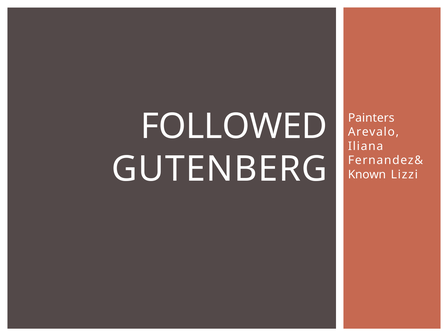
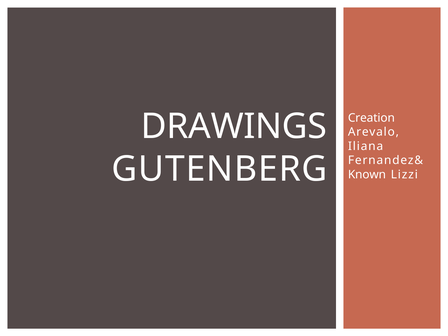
Painters: Painters -> Creation (371, 118)
FOLLOWED: FOLLOWED -> DRAWINGS (234, 127)
